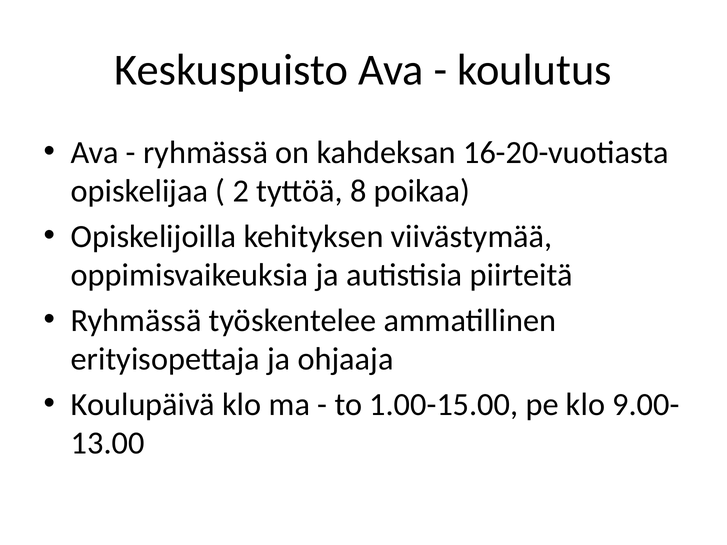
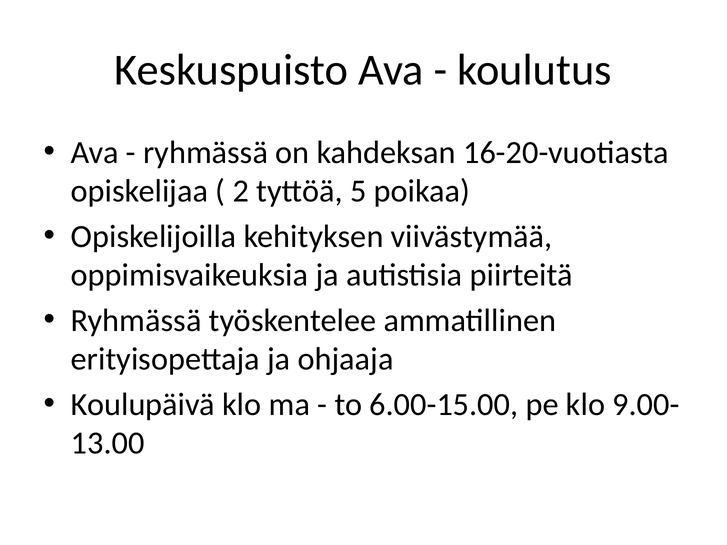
8: 8 -> 5 (358, 191)
1.00-15.00: 1.00-15.00 -> 6.00-15.00 (444, 405)
